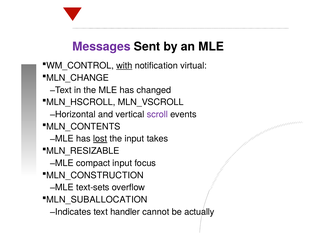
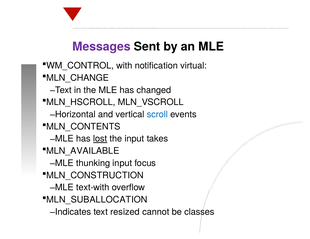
with underline: present -> none (124, 66)
scroll colour: purple -> blue (157, 114)
MLN_RESIZABLE: MLN_RESIZABLE -> MLN_AVAILABLE (83, 151)
compact: compact -> thunking (93, 163)
text-sets: text-sets -> text-with (93, 187)
handler: handler -> resized (125, 212)
actually: actually -> classes (199, 212)
